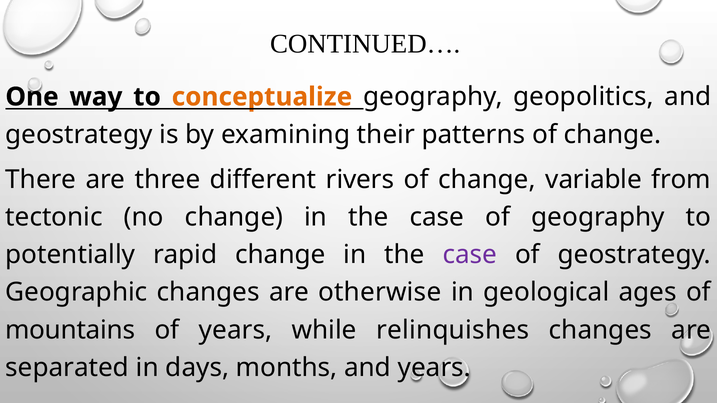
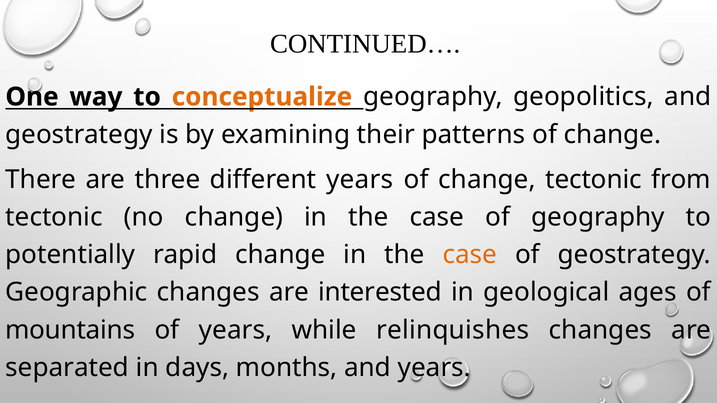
different rivers: rivers -> years (360, 180)
change variable: variable -> tectonic (594, 180)
case colour: purple -> orange (470, 255)
otherwise: otherwise -> interested (380, 293)
